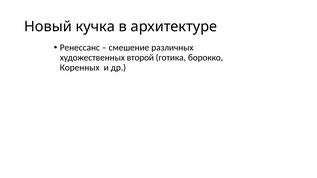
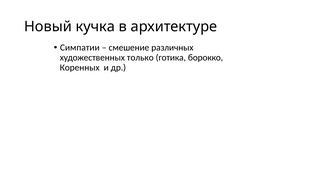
Ренессанс: Ренессанс -> Симпатии (80, 48)
второй: второй -> только (140, 58)
